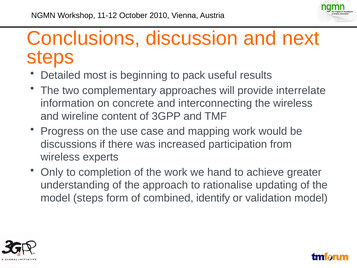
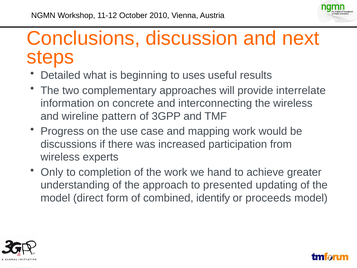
most: most -> what (95, 75)
pack: pack -> uses (194, 75)
content: content -> pattern (119, 116)
rationalise: rationalise -> presented (228, 185)
model steps: steps -> direct (88, 198)
validation: validation -> proceeds (268, 198)
